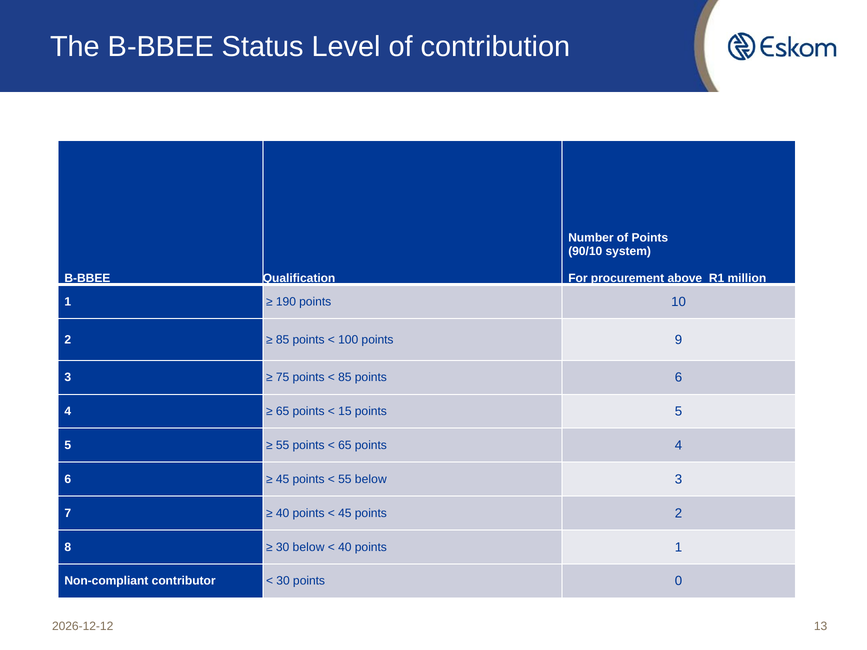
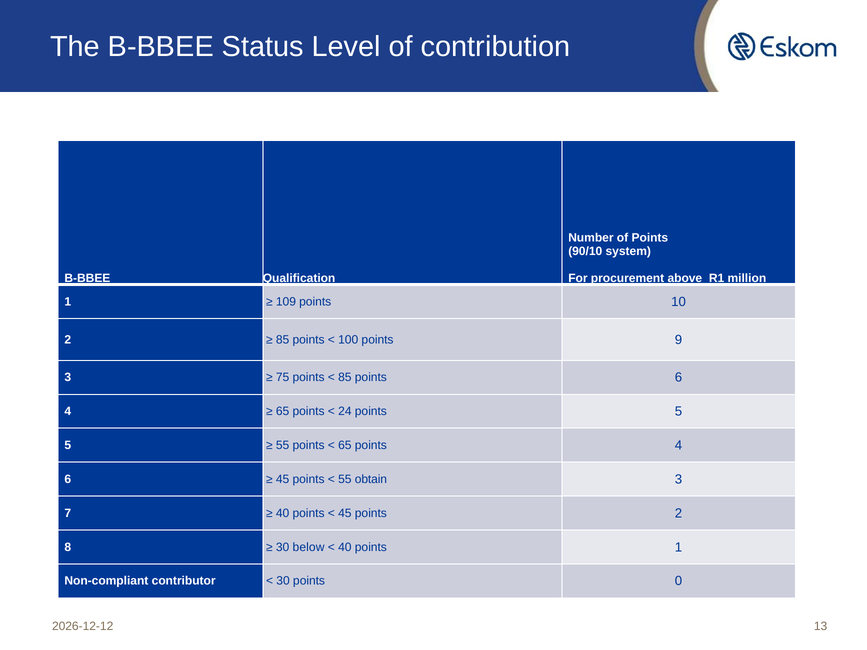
190: 190 -> 109 (286, 302)
15: 15 -> 24 (345, 412)
55 below: below -> obtain (371, 479)
